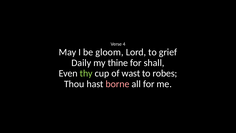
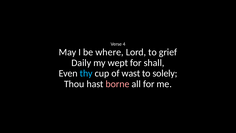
gloom: gloom -> where (109, 52)
thine: thine -> wept (118, 63)
thy colour: light green -> light blue (86, 73)
robes: robes -> solely (165, 73)
